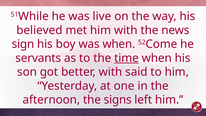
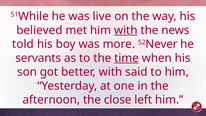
with underline: none -> present (126, 30)
sign: sign -> told (23, 44)
was when: when -> more (119, 44)
Come: Come -> Never (162, 44)
signs: signs -> close (118, 100)
